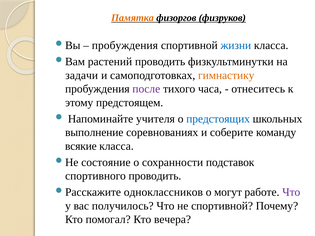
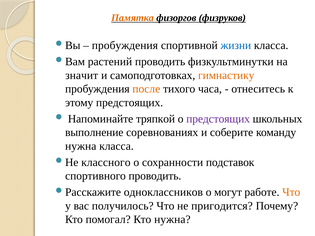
задачи: задачи -> значит (82, 75)
после colour: purple -> orange (146, 89)
этому предстоящем: предстоящем -> предстоящих (130, 103)
учителя: учителя -> тряпкой (156, 119)
предстоящих colour: blue -> purple (218, 119)
всякие: всякие -> нужна (81, 146)
состояние: состояние -> классного (106, 162)
Что colour: purple -> orange (291, 192)
не спортивной: спортивной -> пригодится (222, 206)
Кто вечера: вечера -> нужна (172, 220)
